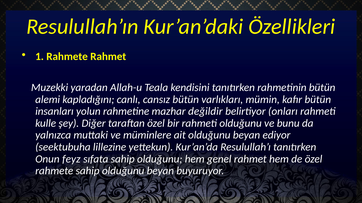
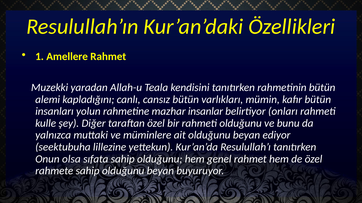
1 Rahmete: Rahmete -> Amellere (67, 57)
değildir: değildir -> insanlar (206, 112)
feyz: feyz -> olsa (71, 159)
